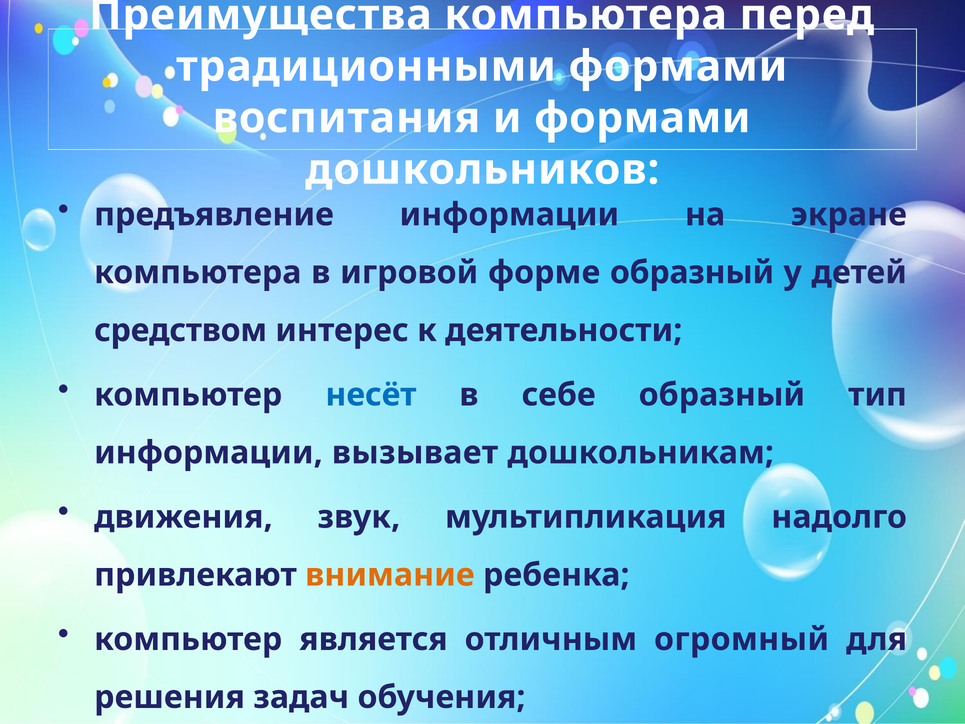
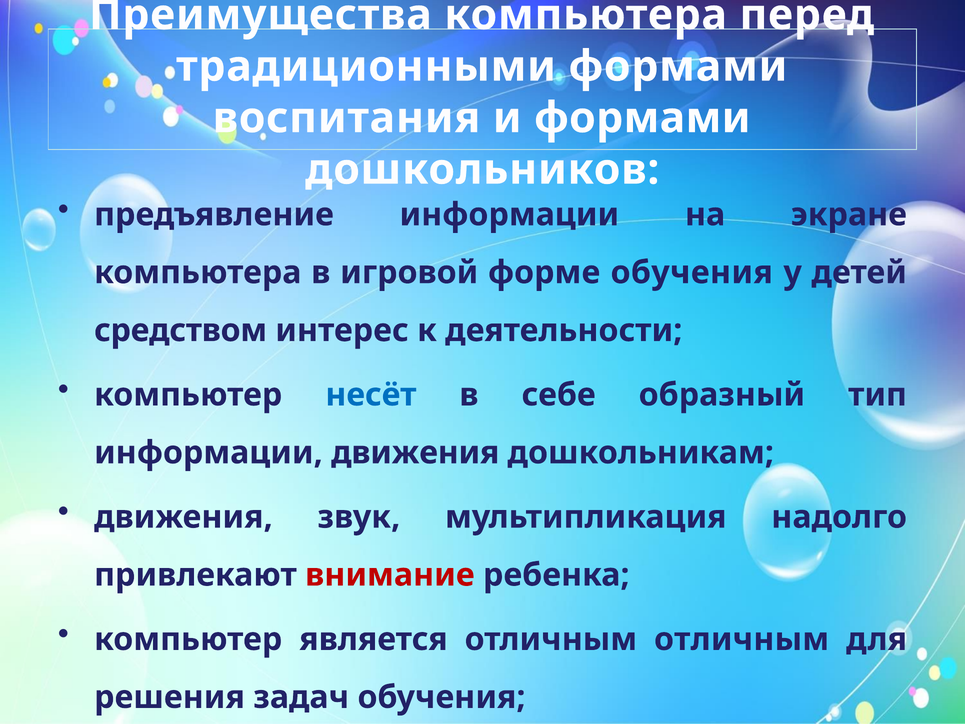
форме образный: образный -> обучения (692, 272)
информации вызывает: вызывает -> движения (415, 453)
внимание colour: orange -> red (390, 575)
отличным огромный: огромный -> отличным (742, 639)
